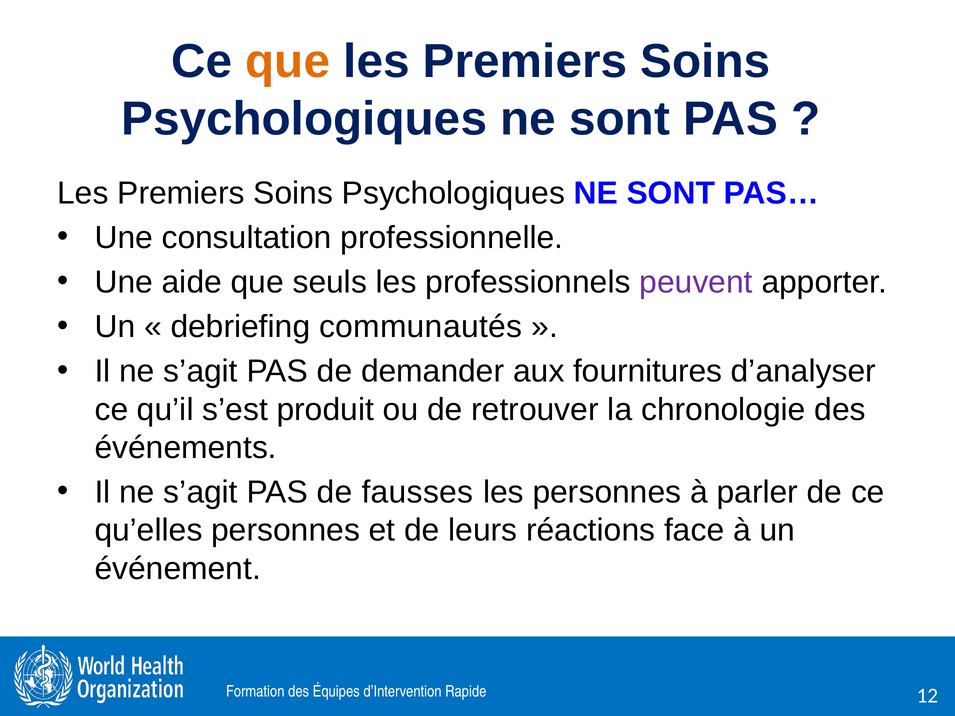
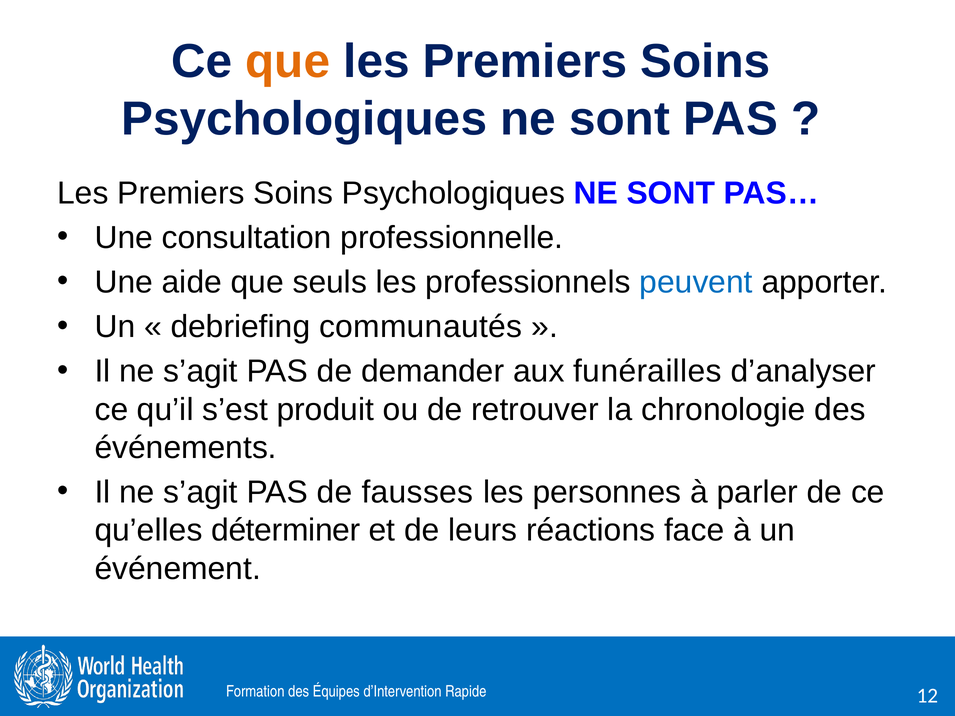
peuvent colour: purple -> blue (696, 282)
fournitures: fournitures -> funérailles (647, 371)
qu’elles personnes: personnes -> déterminer (286, 531)
